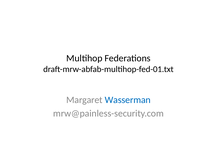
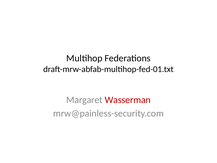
Wasserman colour: blue -> red (128, 100)
